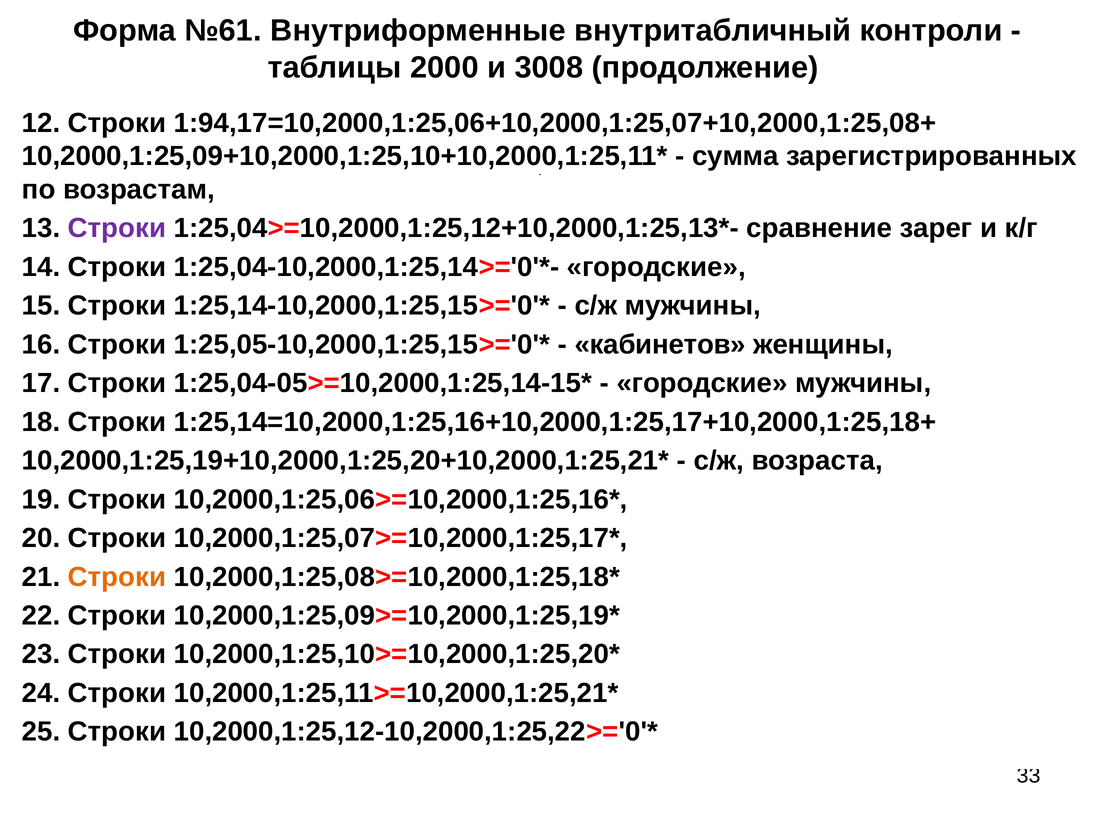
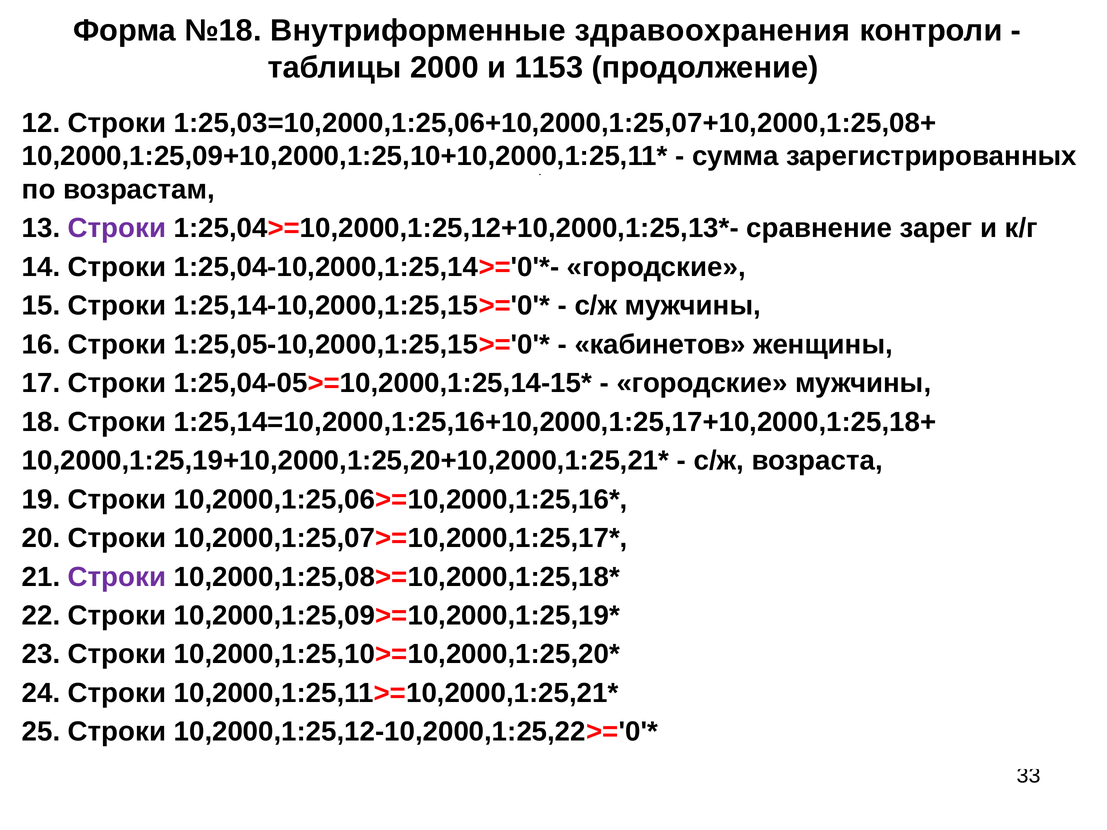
№61: №61 -> №18 (223, 31)
внутритабличный: внутритабличный -> здравоохранения (713, 31)
3008: 3008 -> 1153 (549, 68)
1:94,17=10,2000,1:25,06+10,2000,1:25,07+10,2000,1:25,08+: 1:94,17=10,2000,1:25,06+10,2000,1:25,07+10,2000,1:25,08+ -> 1:25,03=10,2000,1:25,06+10,2000,1:25,07+10,2000,1:25,08+ (555, 123)
Строки colour: orange -> purple (117, 577)
